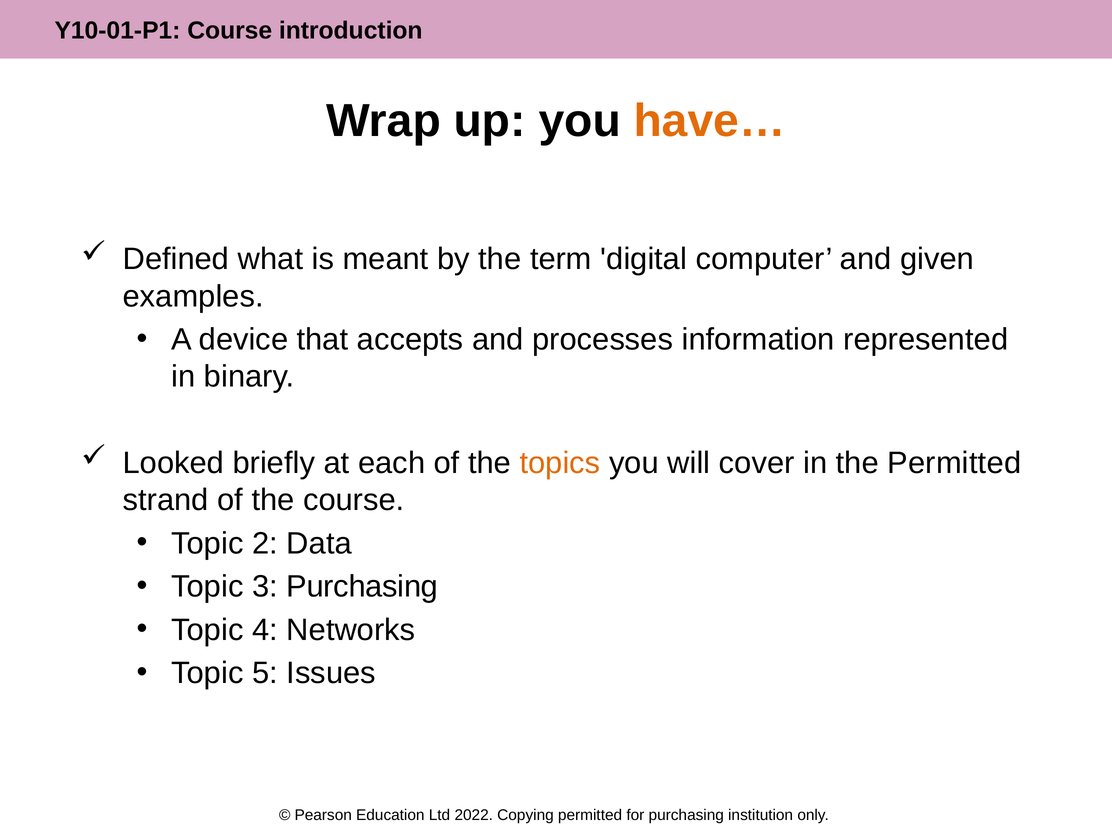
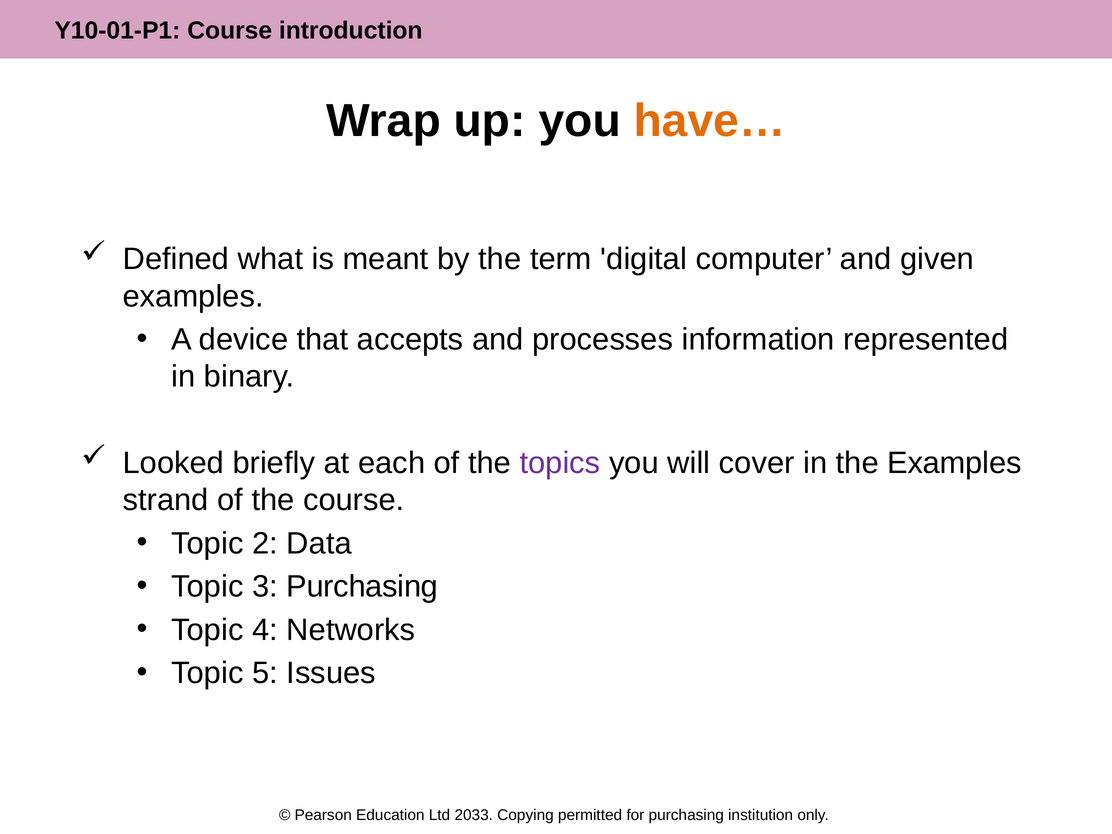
topics colour: orange -> purple (560, 463)
the Permitted: Permitted -> Examples (954, 463)
2022: 2022 -> 2033 (474, 815)
